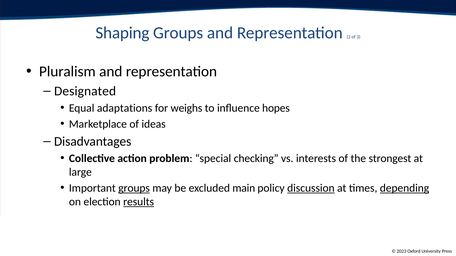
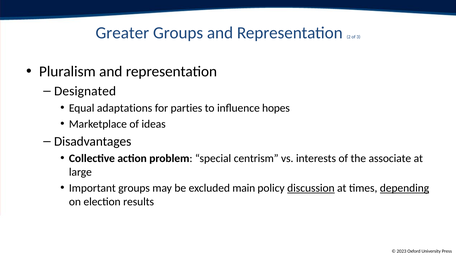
Shaping: Shaping -> Greater (122, 33)
weighs: weighs -> parties (186, 108)
checking: checking -> centrism (256, 159)
strongest: strongest -> associate (390, 159)
groups underline: present -> none (134, 188)
results underline: present -> none (139, 202)
